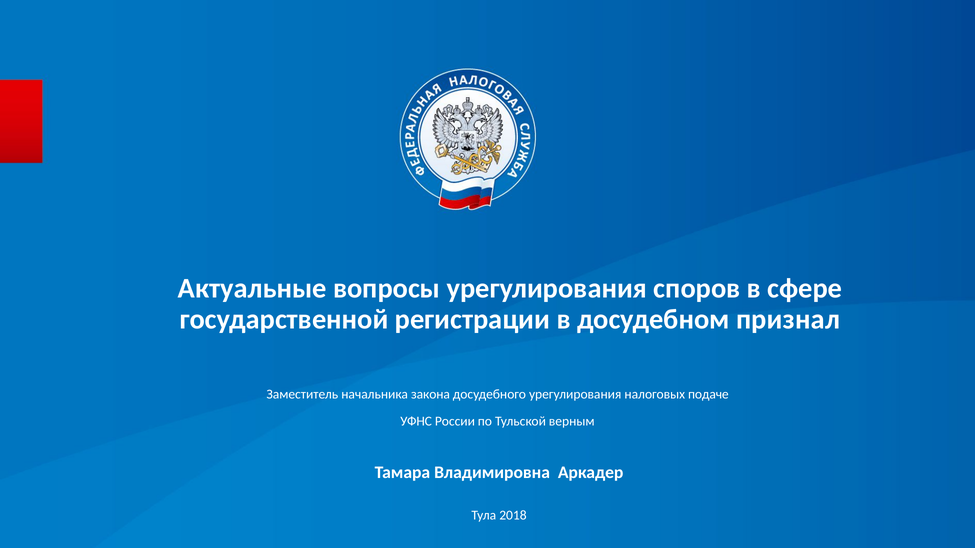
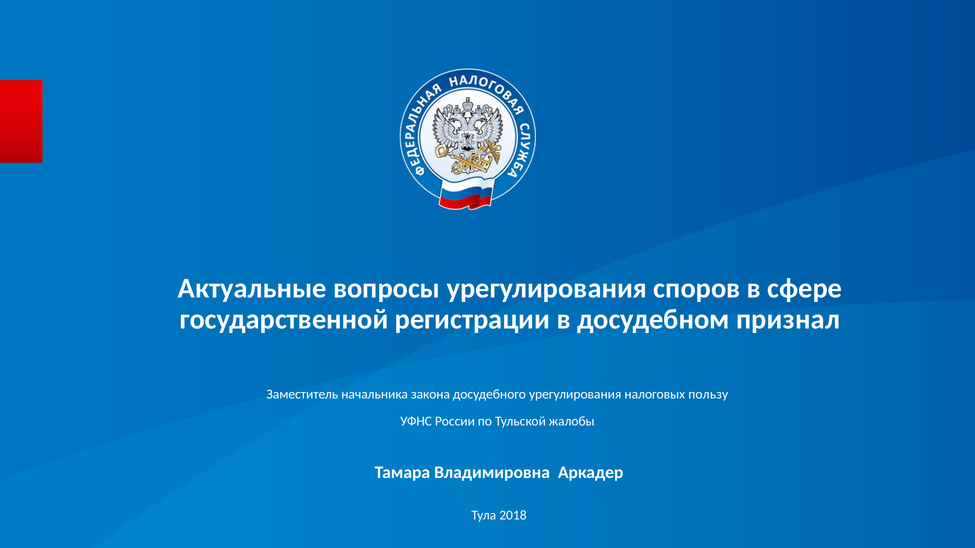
подаче: подаче -> пользу (708, 394)
верным: верным -> жалобы (572, 422)
